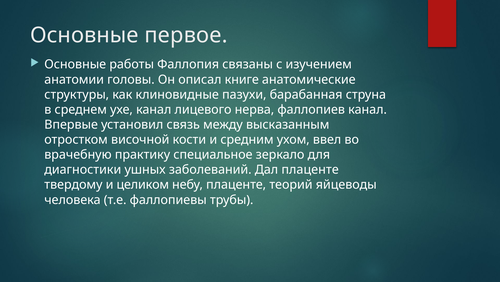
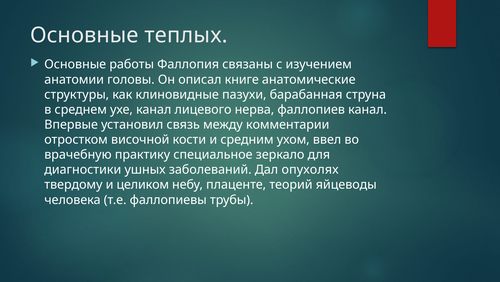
первое: первое -> теплых (186, 35)
высказанным: высказанным -> комментарии (288, 124)
Дал плаценте: плаценте -> опухолях (310, 169)
